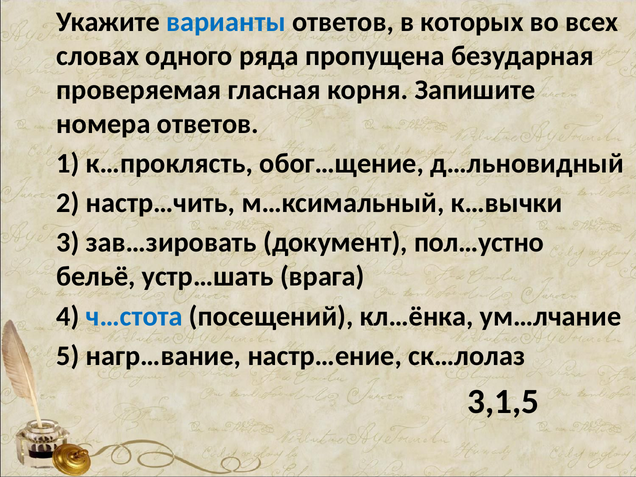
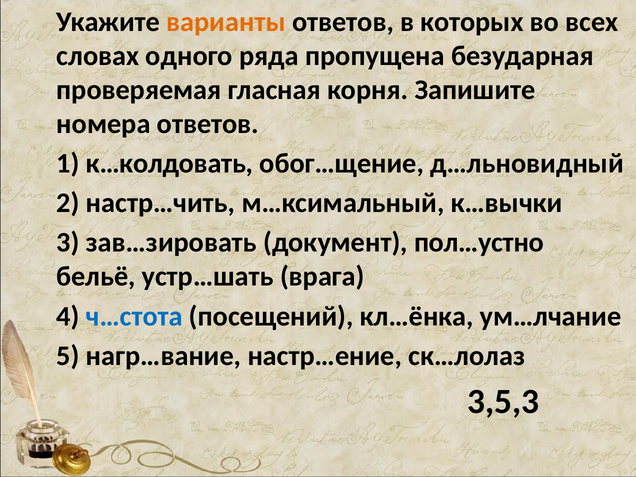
варианты colour: blue -> orange (226, 22)
к…проклясть: к…проклясть -> к…колдовать (170, 163)
3,1,5: 3,1,5 -> 3,5,3 (503, 401)
